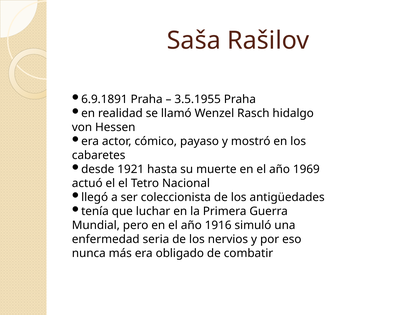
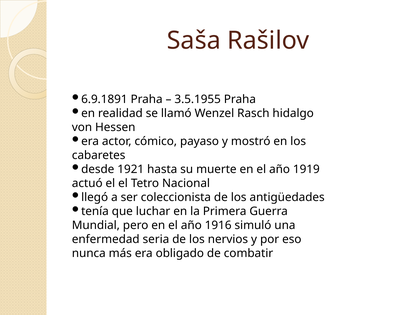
1969: 1969 -> 1919 (306, 169)
